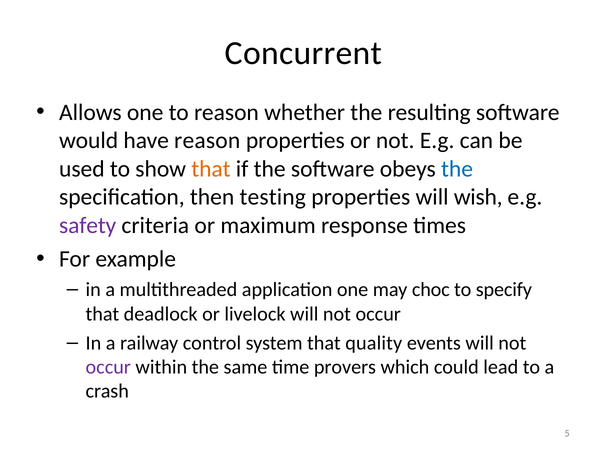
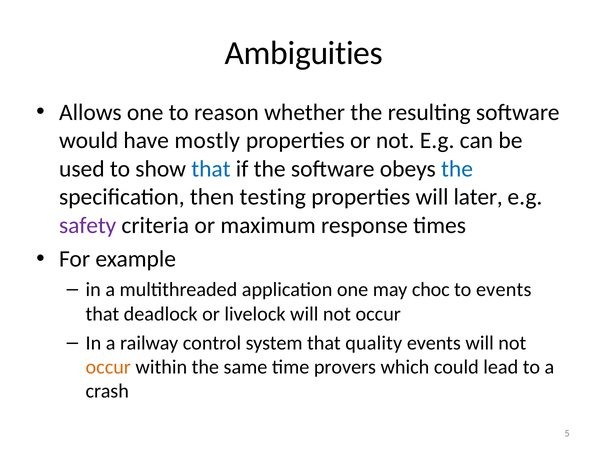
Concurrent: Concurrent -> Ambiguities (304, 53)
have reason: reason -> mostly (207, 141)
that colour: orange -> blue (211, 169)
wish: wish -> later (478, 197)
to specify: specify -> events (504, 290)
occur colour: purple -> orange (108, 368)
